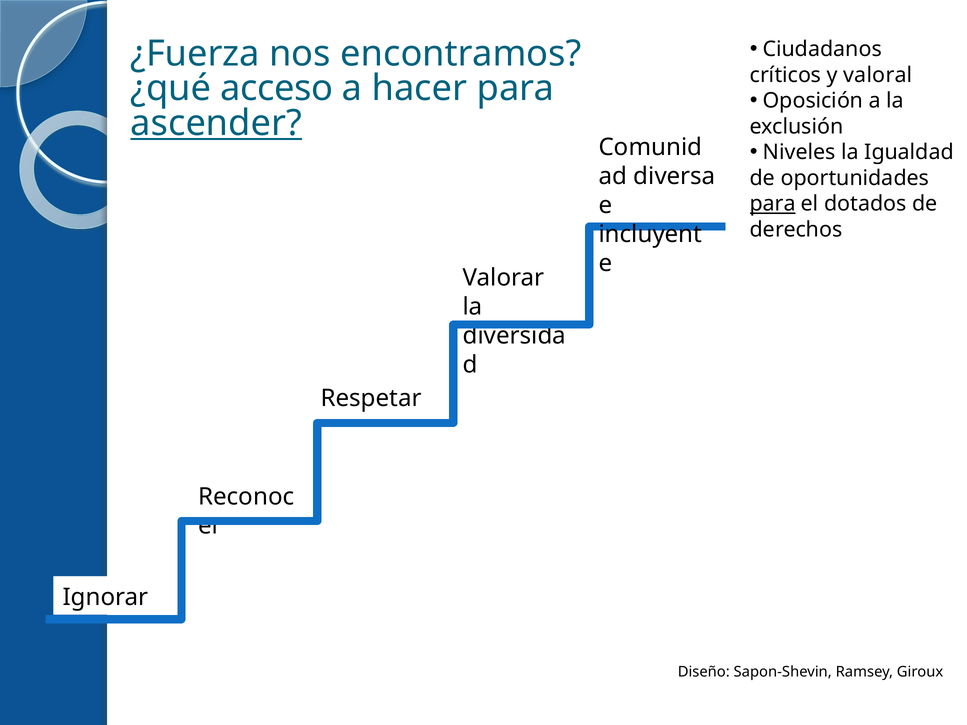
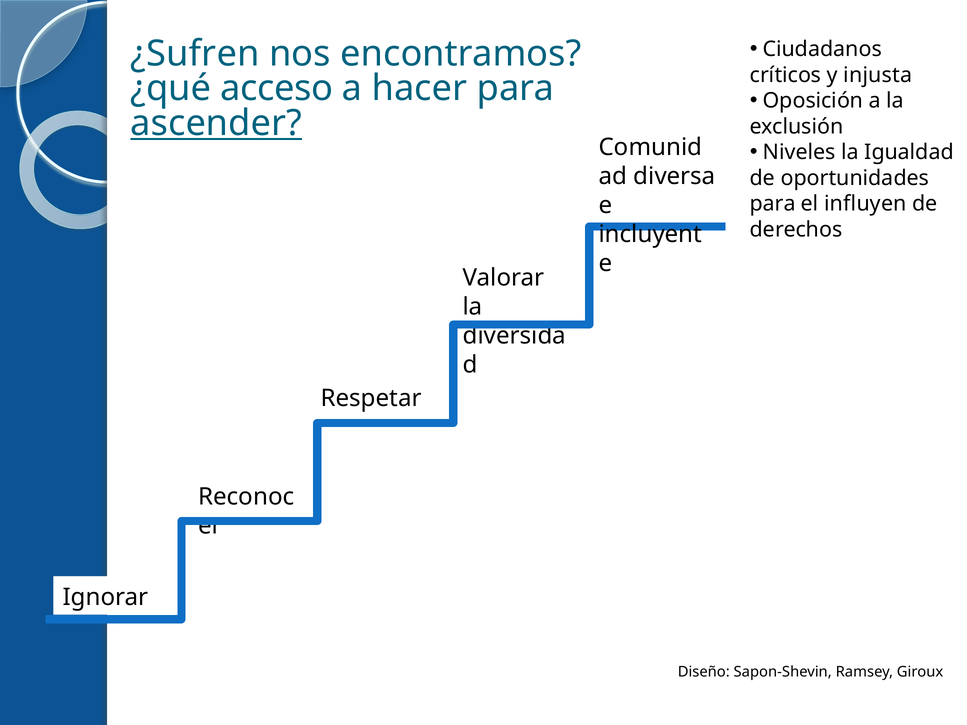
¿Fuerza: ¿Fuerza -> ¿Sufren (195, 54)
valoral: valoral -> injusta (878, 75)
para underline: present -> none (773, 204)
dotados: dotados -> influyen (865, 204)
